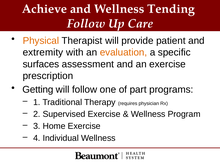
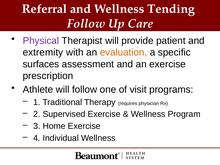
Achieve: Achieve -> Referral (44, 9)
Physical colour: orange -> purple (41, 41)
Getting: Getting -> Athlete (38, 90)
part: part -> visit (138, 90)
